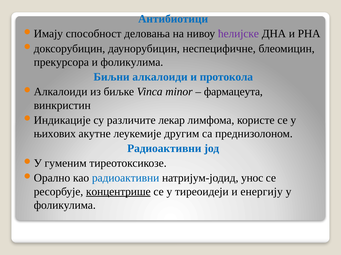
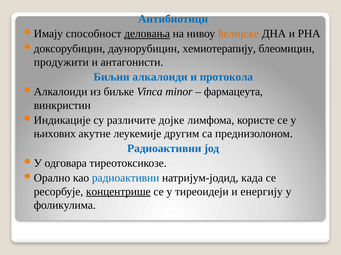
деловања underline: none -> present (147, 34)
ћелијске colour: purple -> orange (238, 34)
неспецифичне: неспецифичне -> хемиотерапију (219, 49)
прекурсора: прекурсора -> продужити (61, 62)
и фоликулима: фоликулима -> антагонисти (132, 62)
лекар: лекар -> дојке (171, 120)
гуменим: гуменим -> одговара (66, 164)
унос: унос -> када (252, 179)
